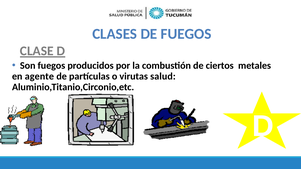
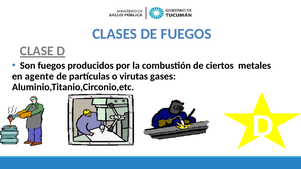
salud: salud -> gases (163, 77)
